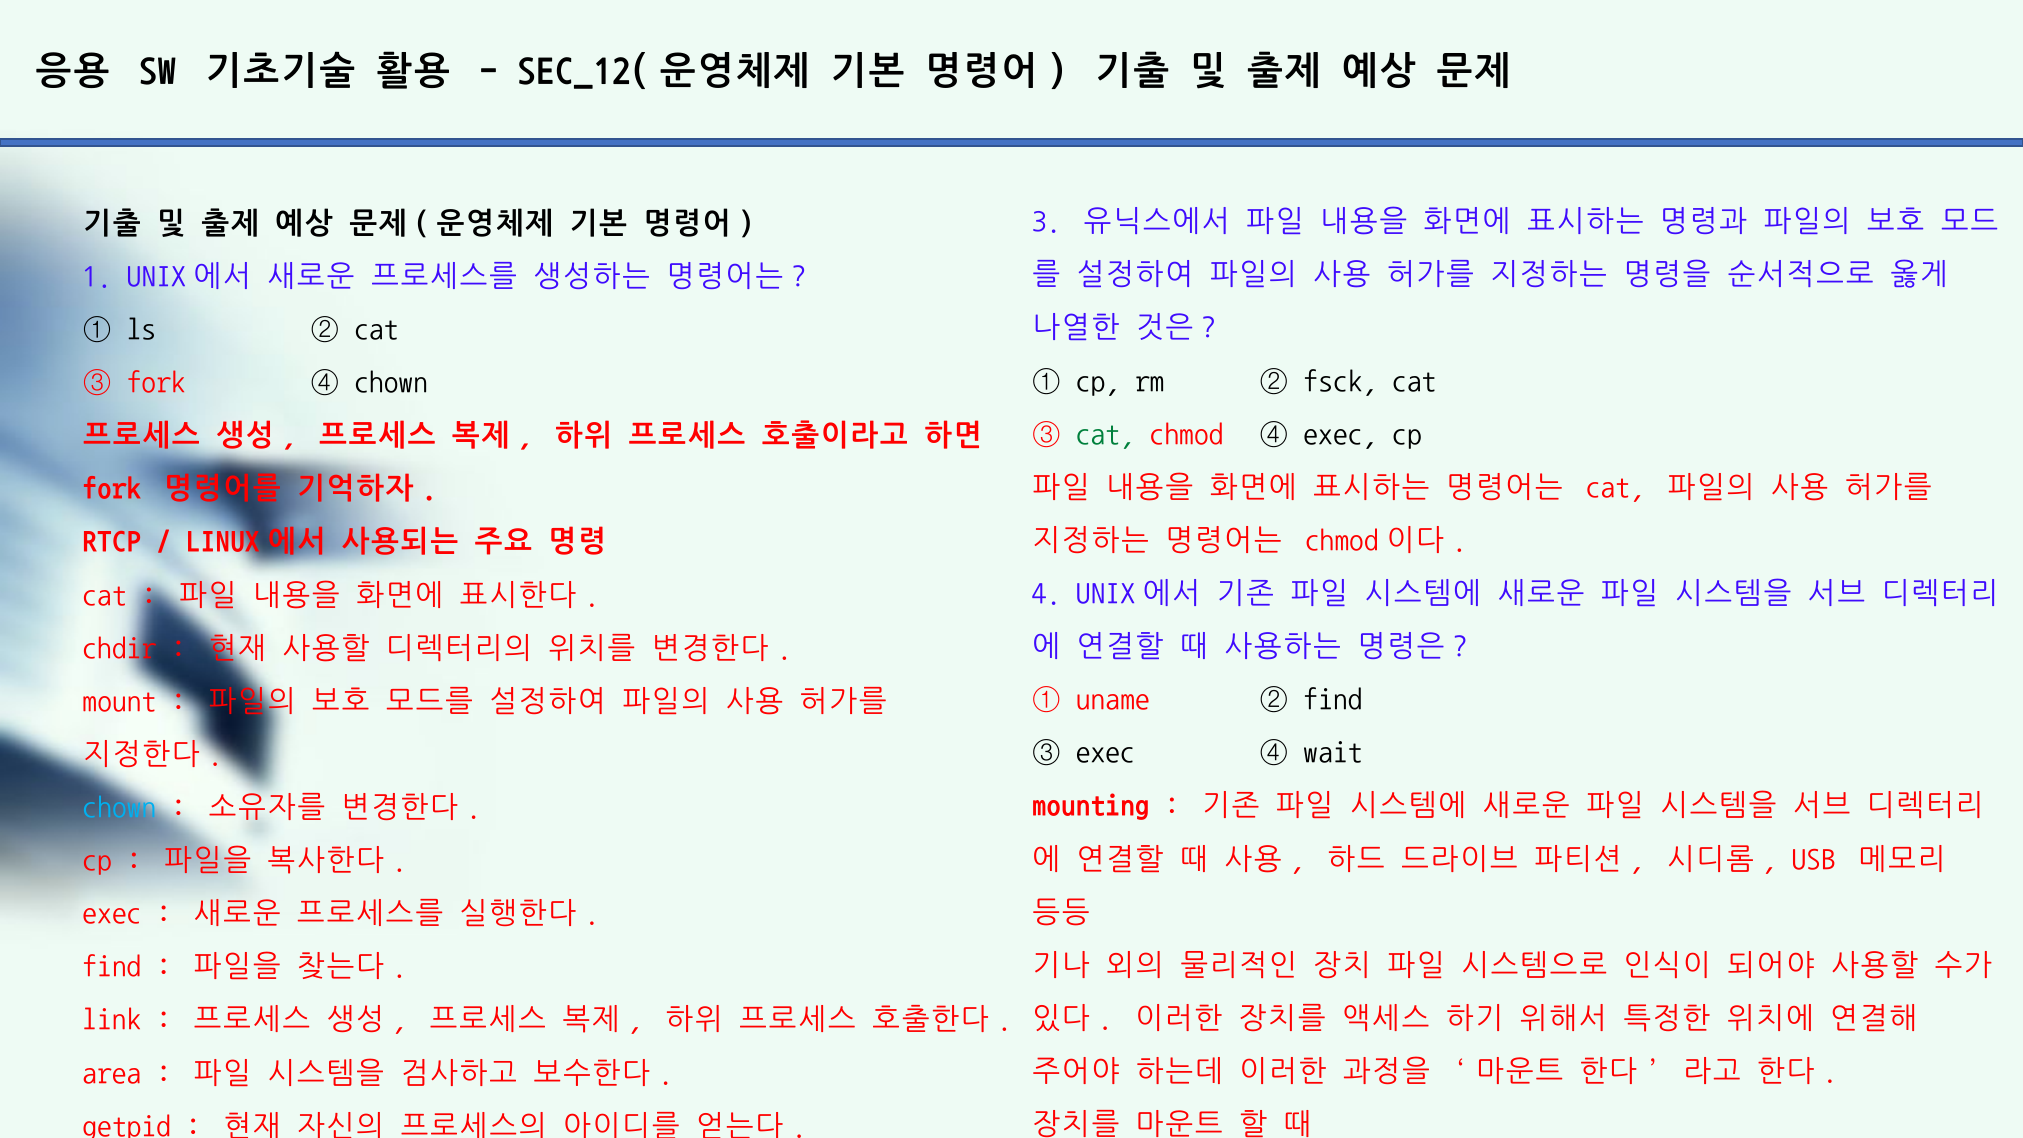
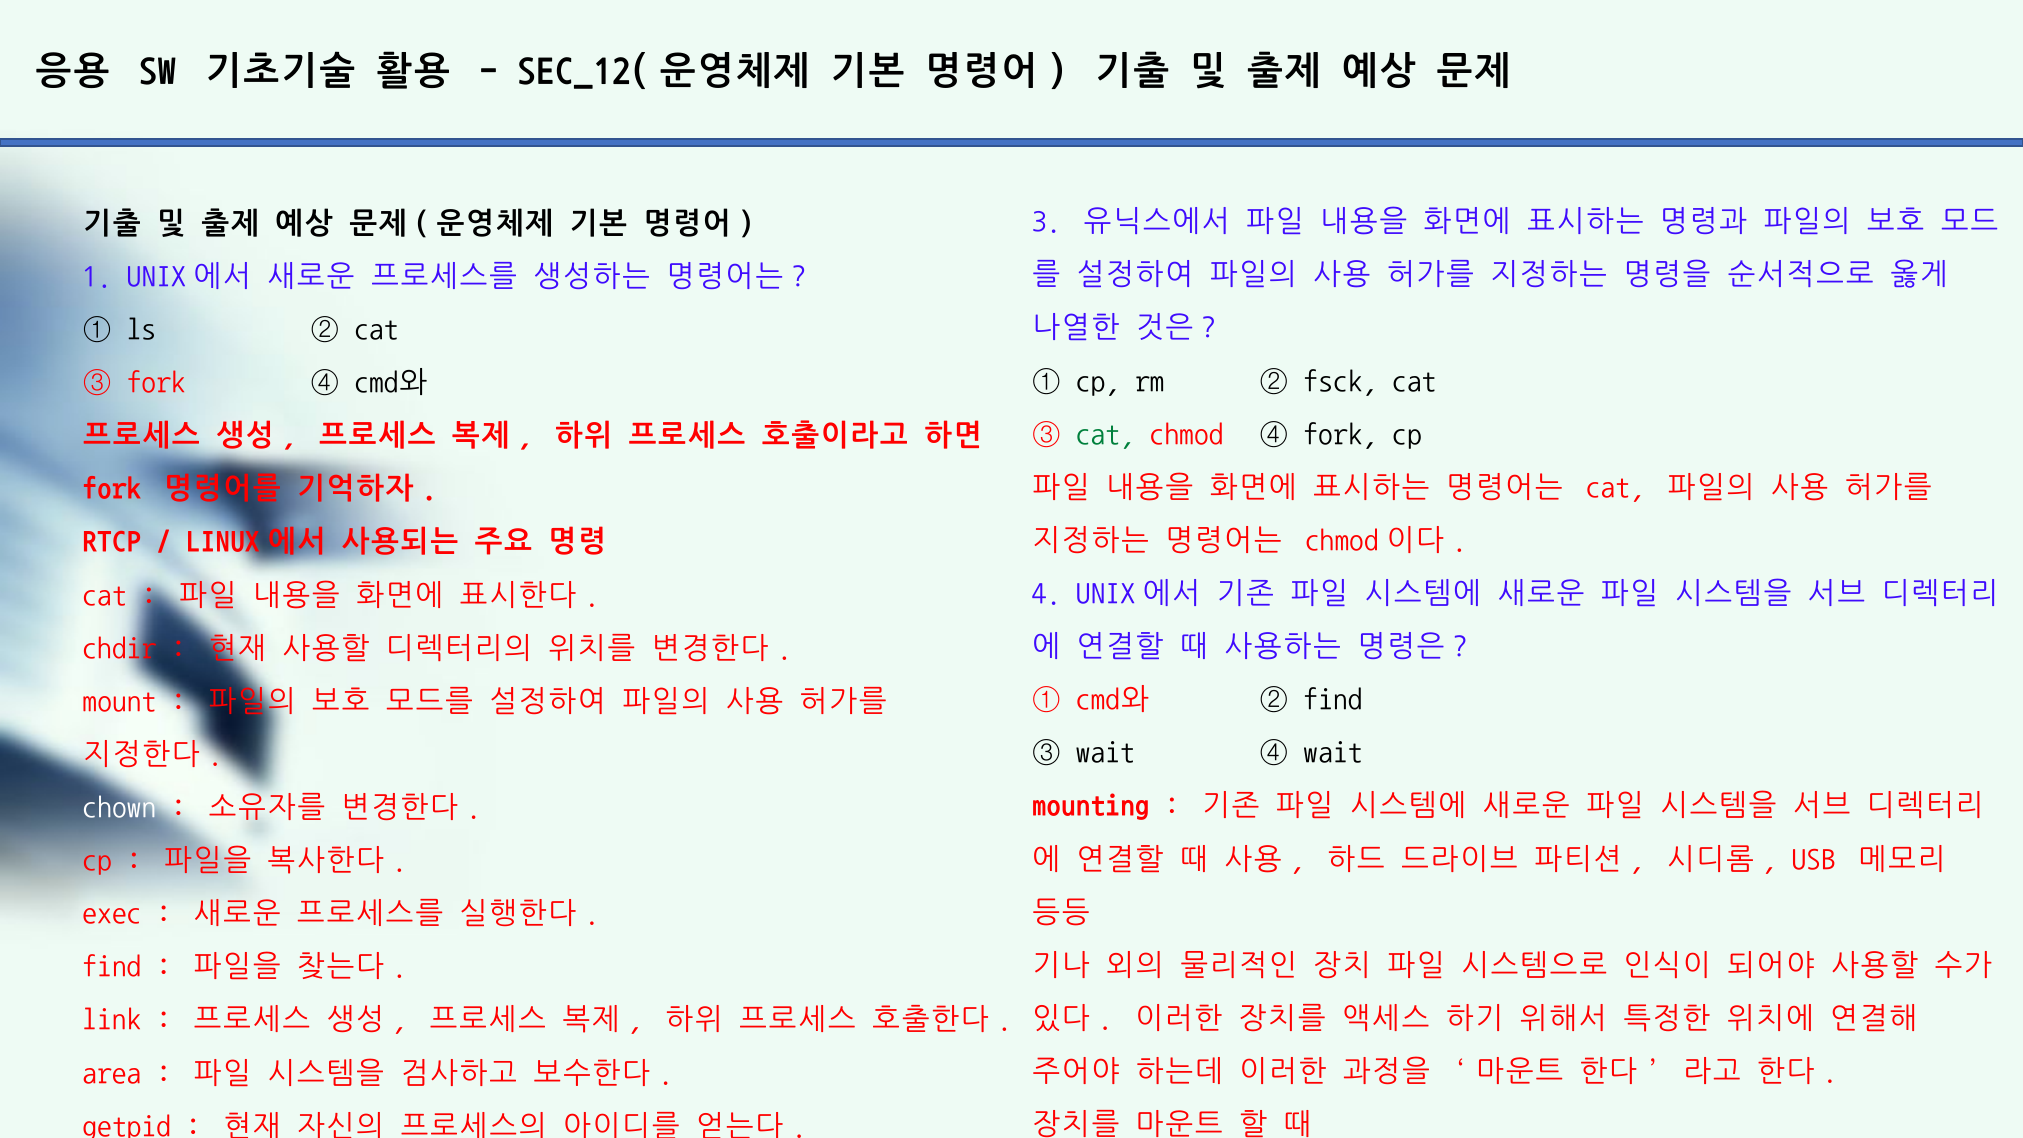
④ chown: chown -> cmd와 (391, 382)
④ exec: exec -> fork (1340, 433)
① uname: uname -> cmd와 (1113, 699)
③ exec: exec -> wait (1105, 752)
chown colour: light blue -> white (119, 807)
